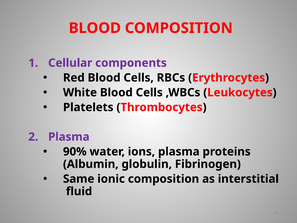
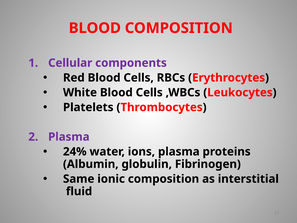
90%: 90% -> 24% (75, 151)
